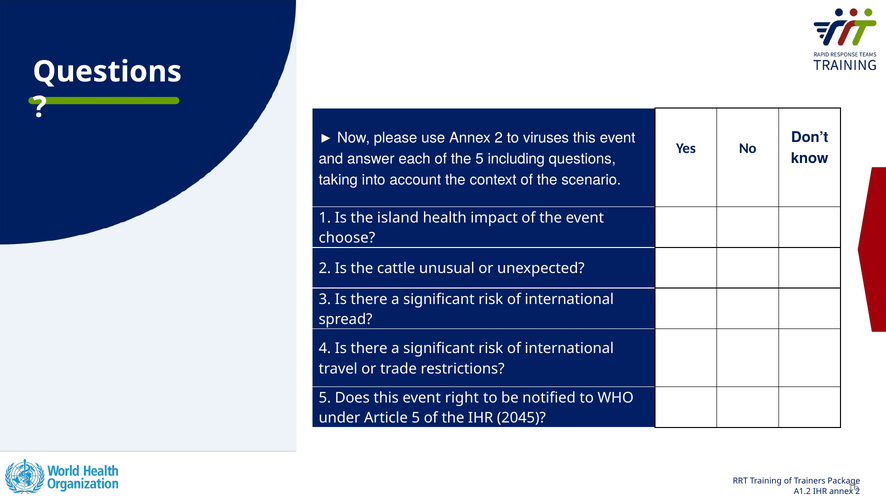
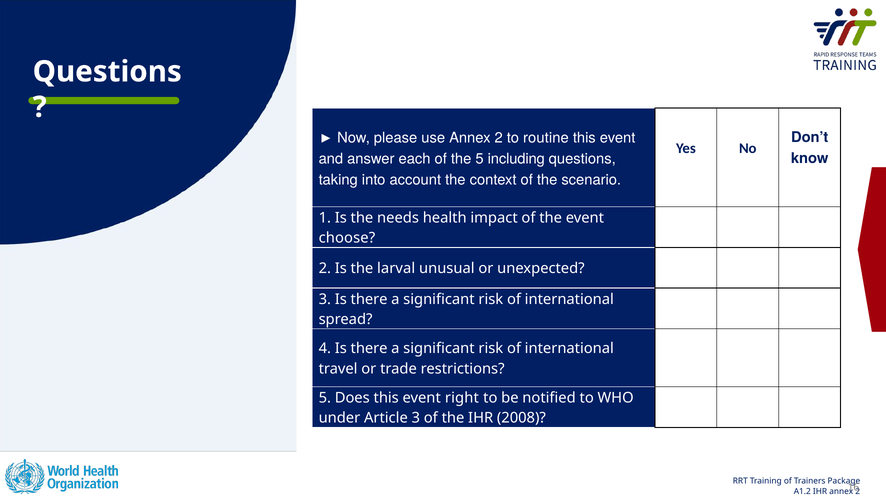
viruses: viruses -> routine (546, 137)
island: island -> needs (398, 218)
cattle: cattle -> larval (396, 268)
Article 5: 5 -> 3 (416, 418)
2045: 2045 -> 2008 (521, 418)
